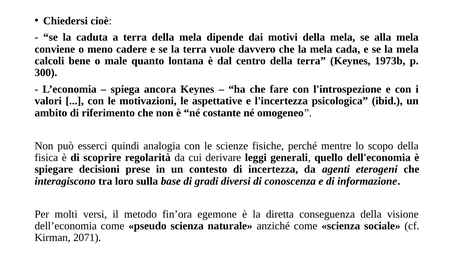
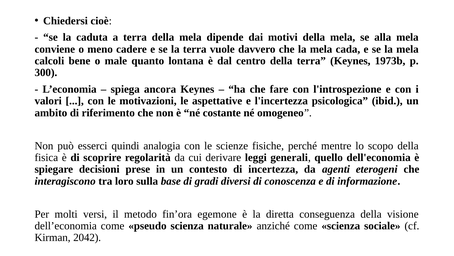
2071: 2071 -> 2042 (87, 237)
